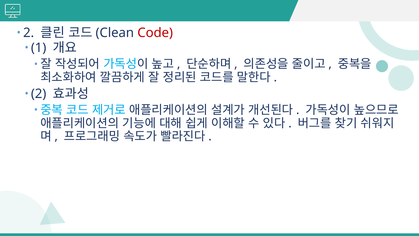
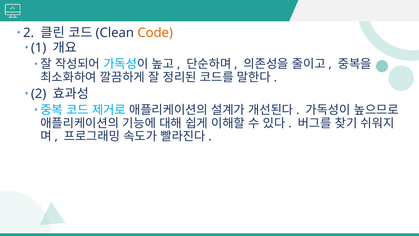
Code colour: red -> orange (155, 33)
